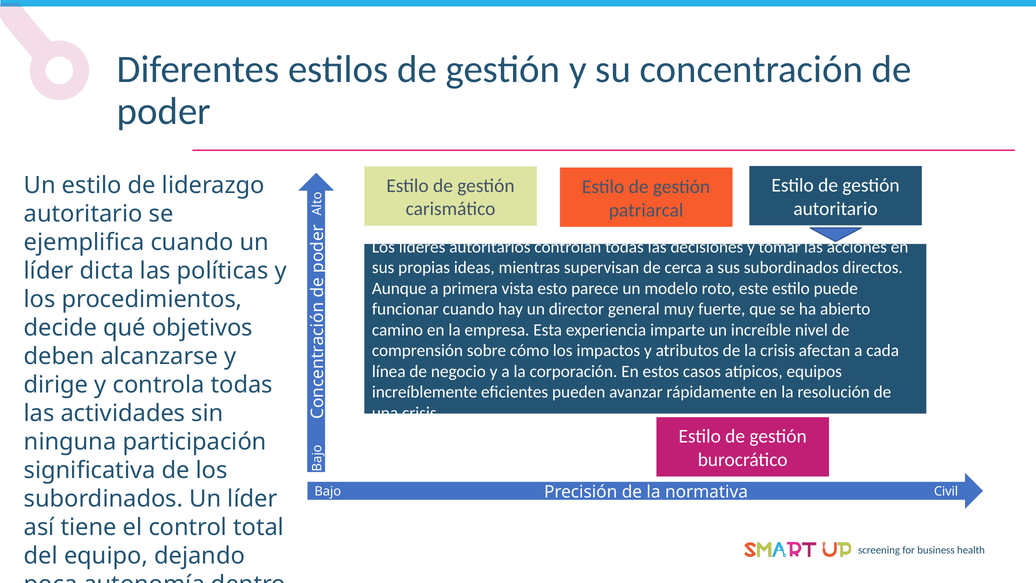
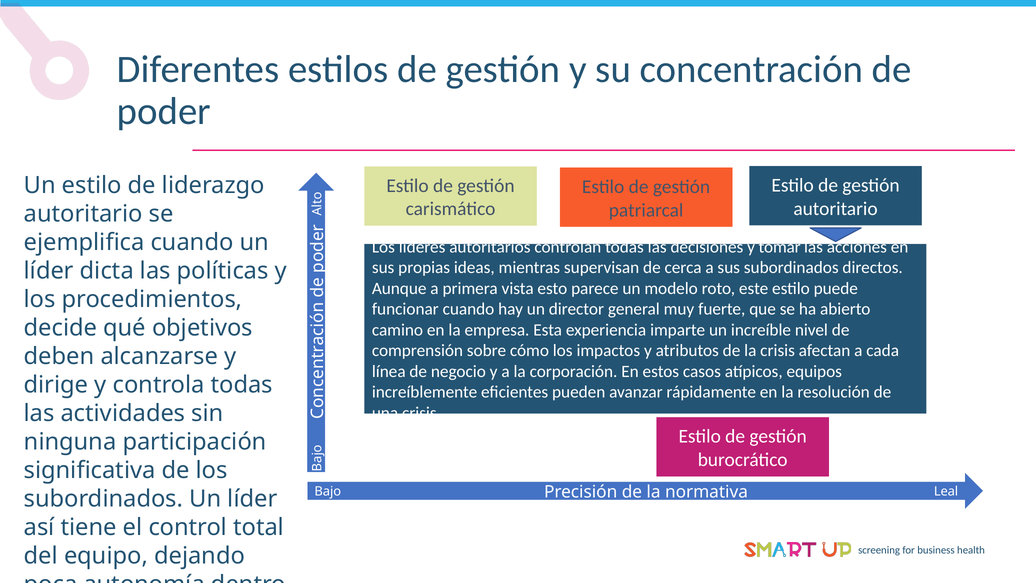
Civil: Civil -> Leal (946, 491)
